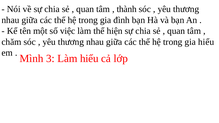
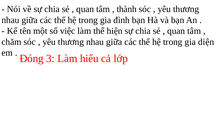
gia hiểu: hiểu -> diện (206, 42)
Mình: Mình -> Đóng (32, 59)
